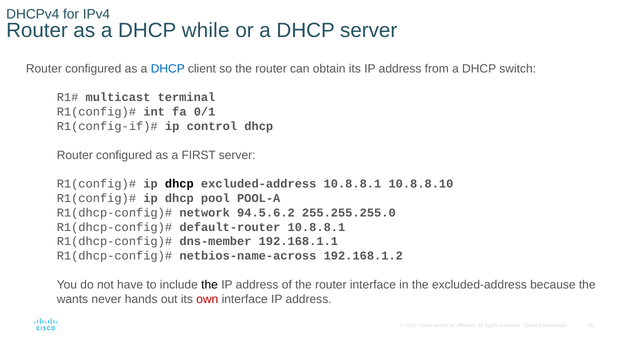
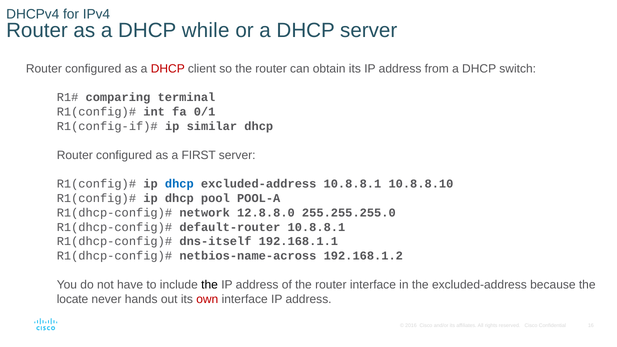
DHCP colour: blue -> red (168, 69)
multicast: multicast -> comparing (118, 97)
control: control -> similar (212, 126)
dhcp colour: black -> blue (179, 184)
94.5.6.2: 94.5.6.2 -> 12.8.8.0 (266, 213)
dns-member: dns-member -> dns-itself (215, 242)
wants: wants -> locate (72, 299)
